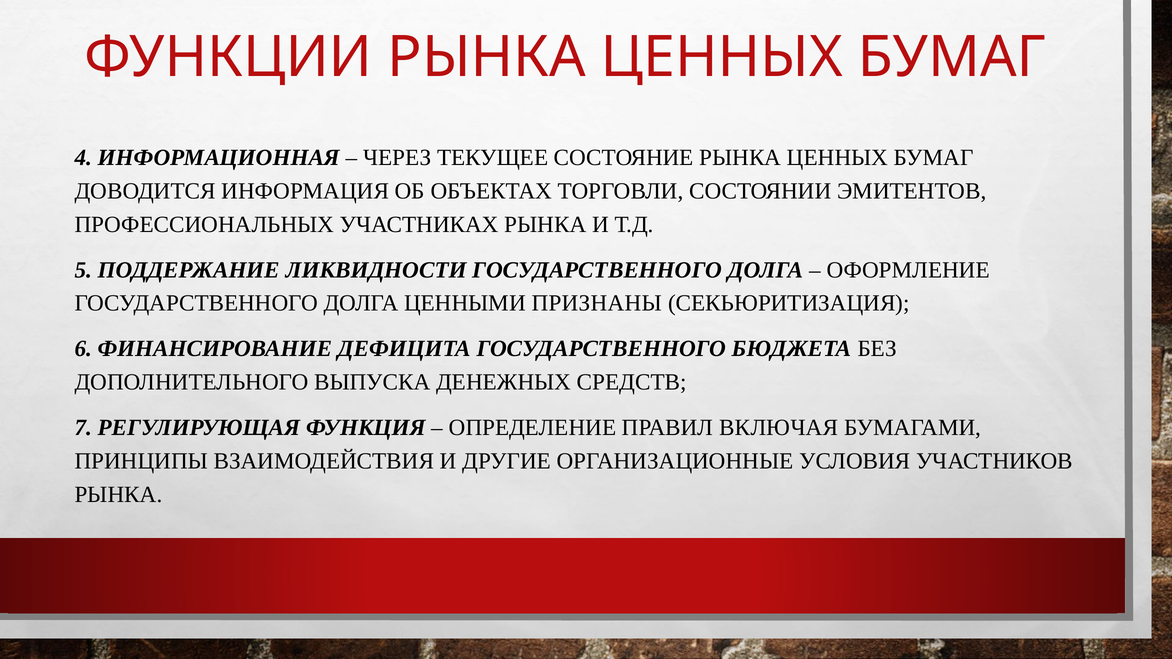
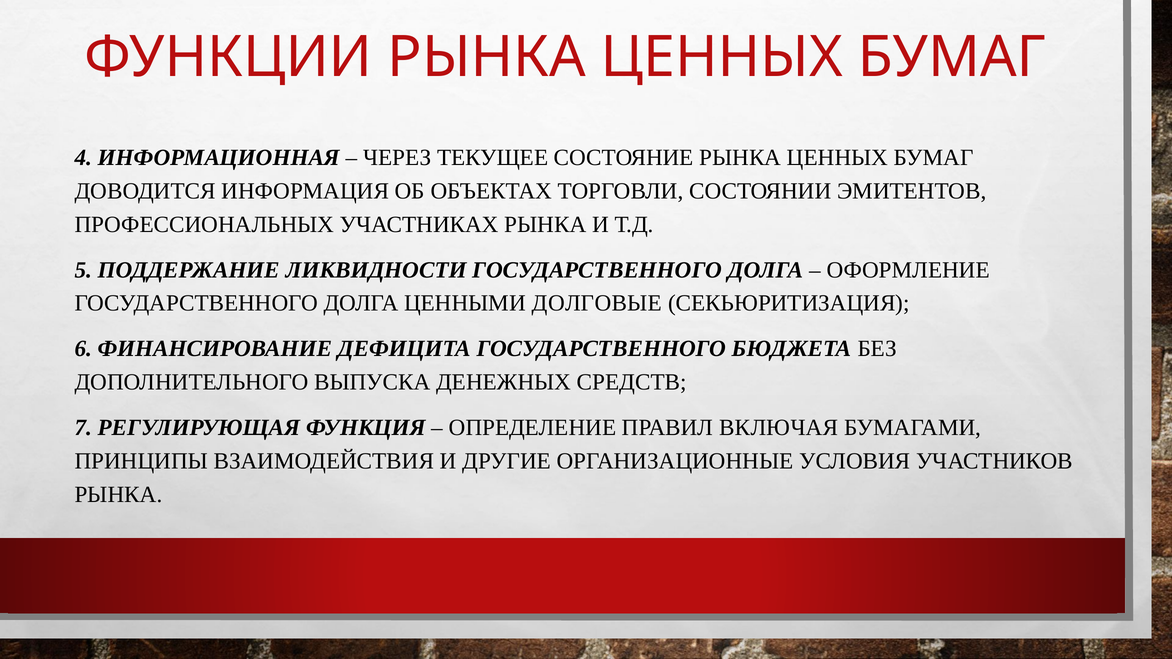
ПРИЗНАНЫ: ПРИЗНАНЫ -> ДОЛГОВЫЕ (597, 303)
